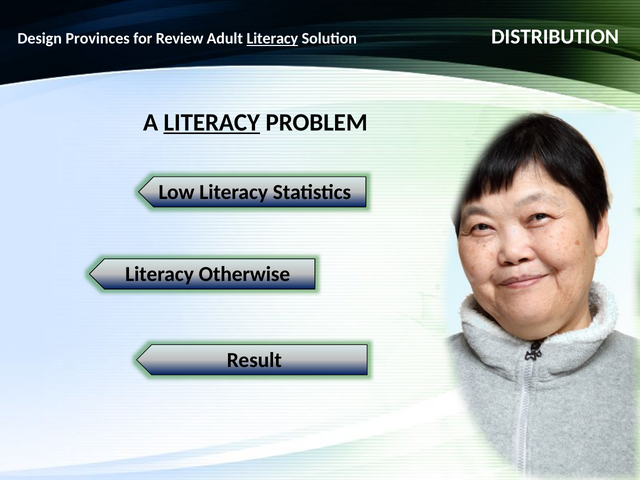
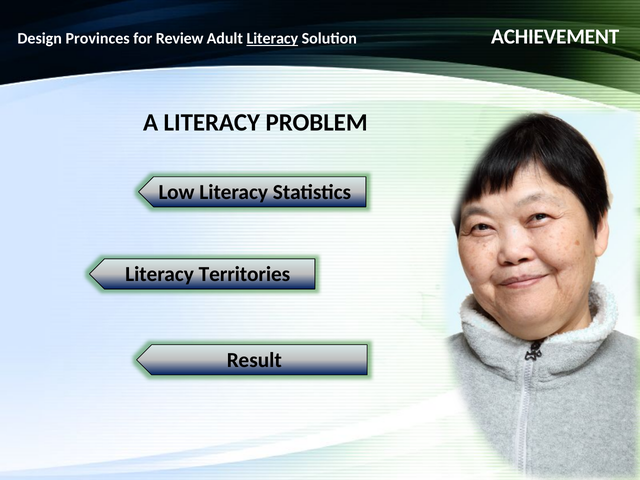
DISTRIBUTION: DISTRIBUTION -> ACHIEVEMENT (555, 37)
LITERACY underline: present -> none (212, 122)
Otherwise: Otherwise -> Territories (244, 274)
